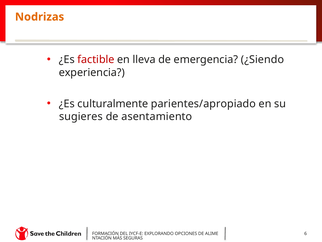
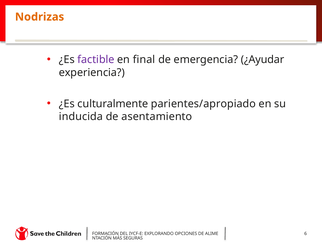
factible colour: red -> purple (96, 59)
lleva: lleva -> final (144, 59)
¿Siendo: ¿Siendo -> ¿Ayudar (263, 59)
sugieres: sugieres -> inducida (81, 116)
